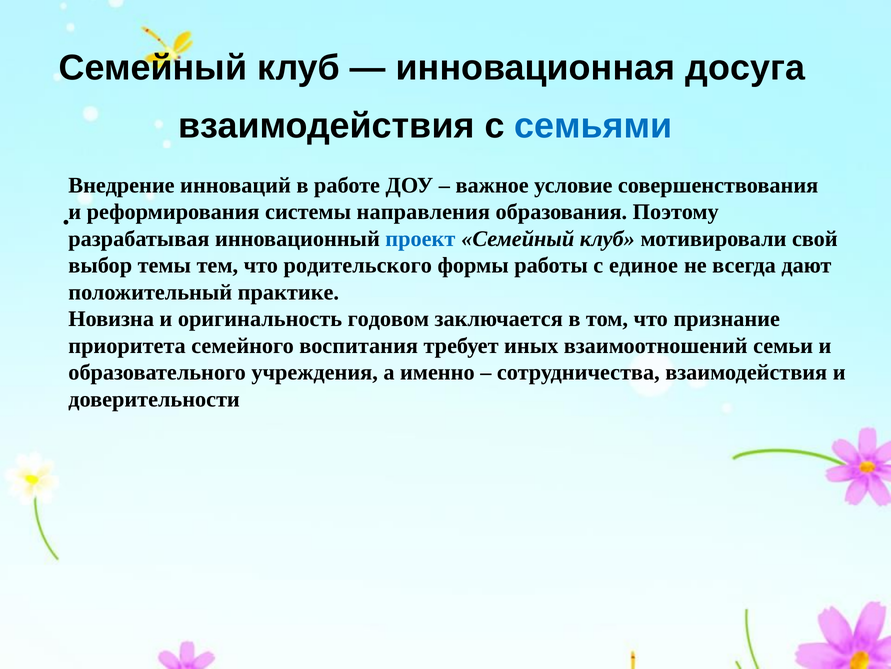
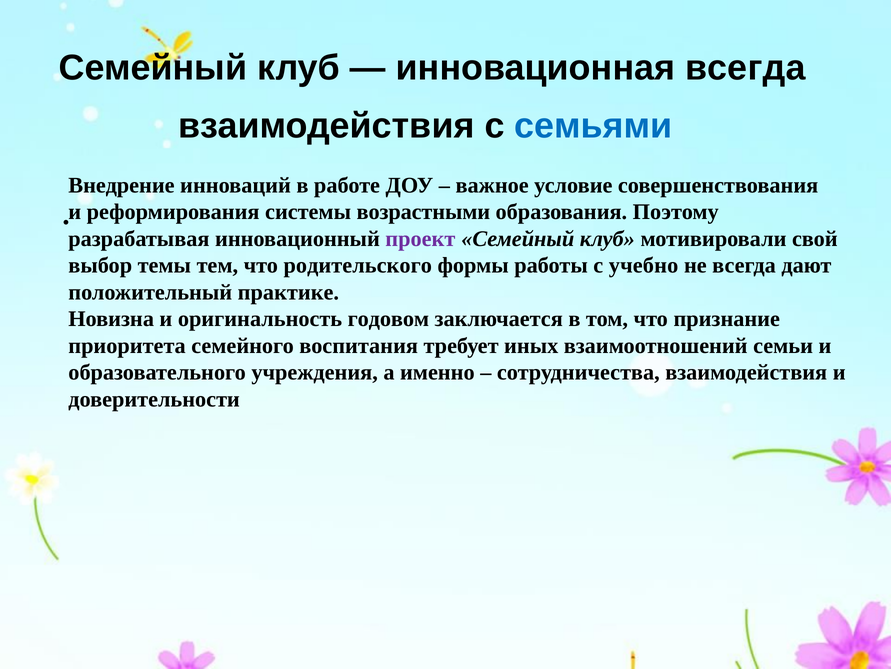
инновационная досуга: досуга -> всегда (745, 68)
направления: направления -> возрастными (423, 212)
проект colour: blue -> purple (420, 238)
единое: единое -> учебно (644, 265)
